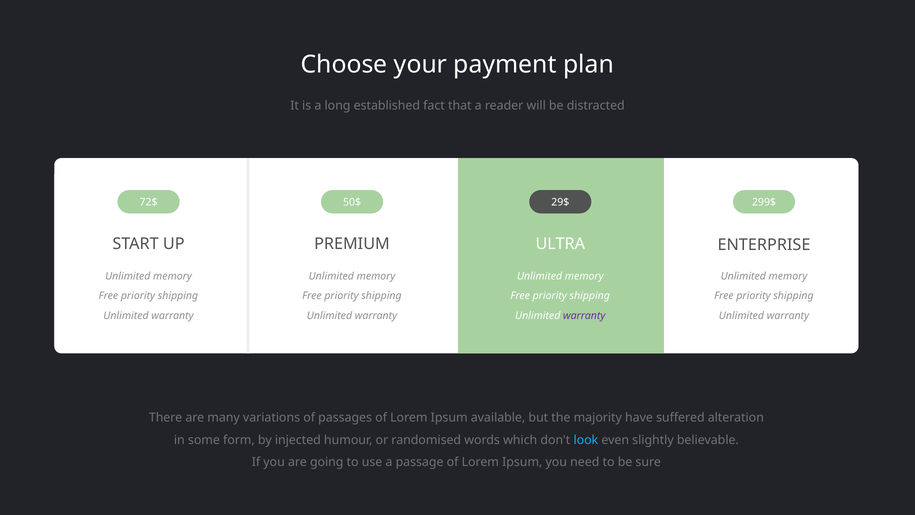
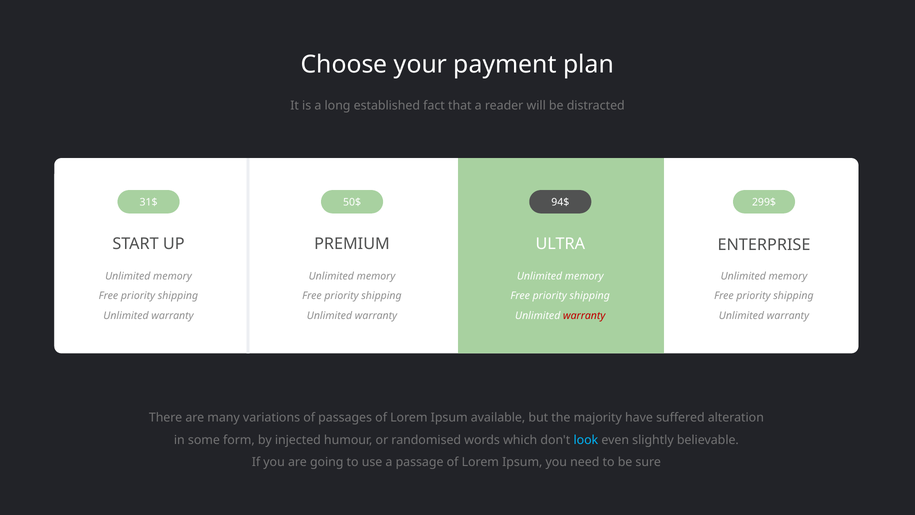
72$: 72$ -> 31$ (149, 202)
29$: 29$ -> 94$ (560, 202)
warranty colour: purple -> red (584, 315)
